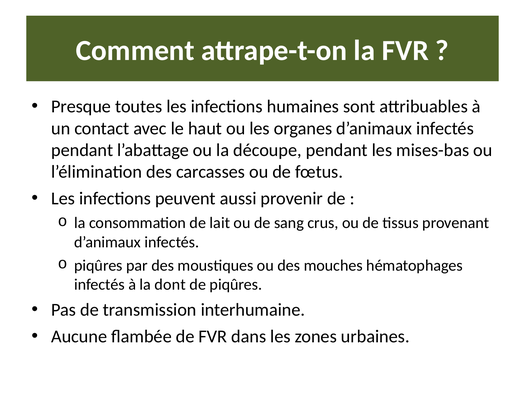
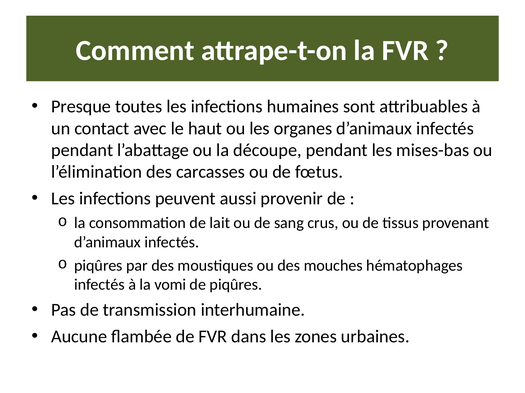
dont: dont -> vomi (170, 285)
